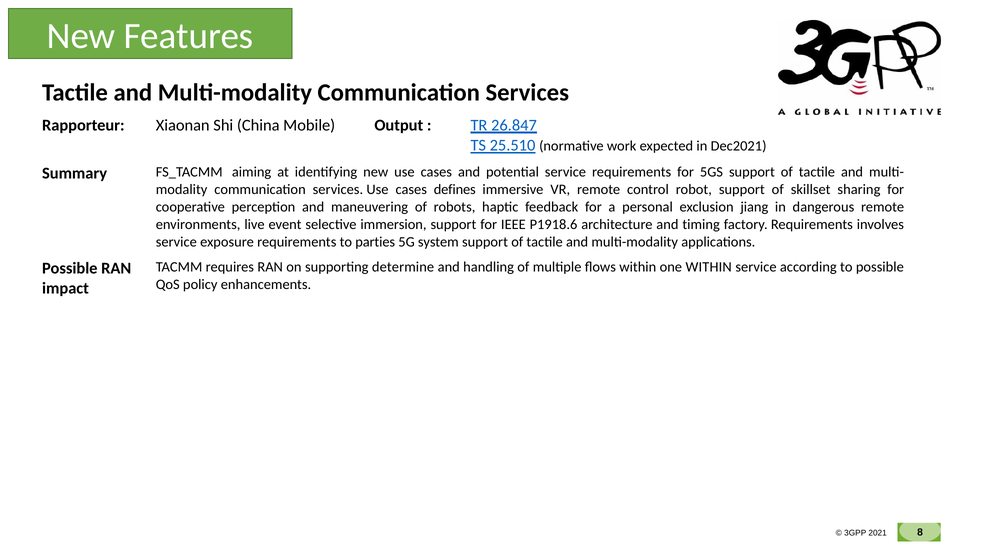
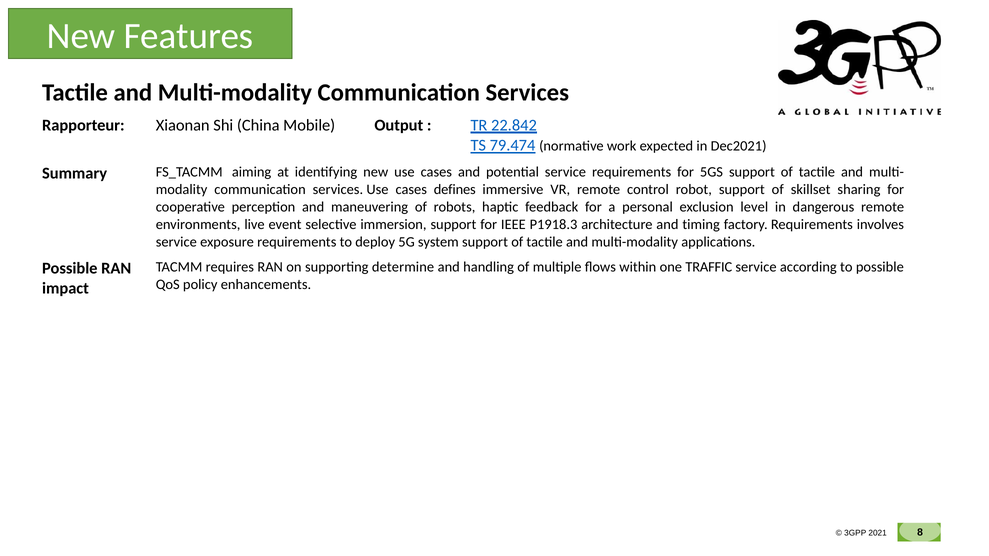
26.847: 26.847 -> 22.842 (514, 125)
25.510: 25.510 -> 79.474 (513, 146)
jiang: jiang -> level (754, 207)
P1918.6: P1918.6 -> P1918.3 (554, 225)
parties: parties -> deploy (375, 242)
one WITHIN: WITHIN -> TRAFFIC (709, 267)
